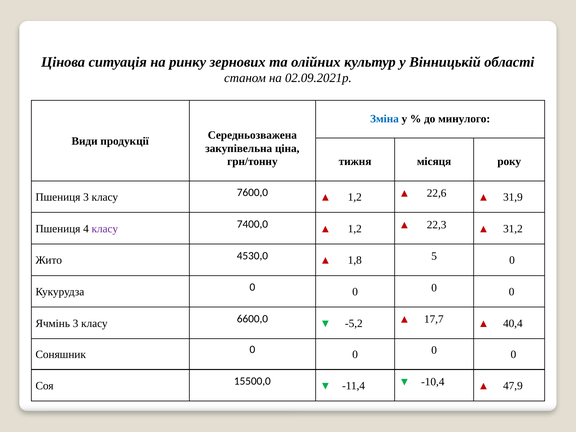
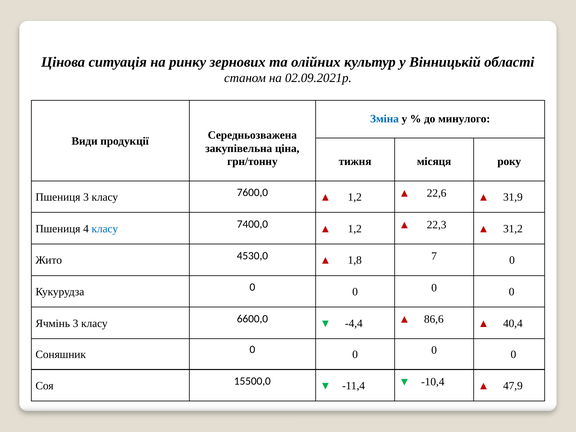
класу colour: purple -> blue (105, 229)
5: 5 -> 7 (434, 256)
-5,2: -5,2 -> -4,4 (354, 323)
17,7: 17,7 -> 86,6 (434, 319)
